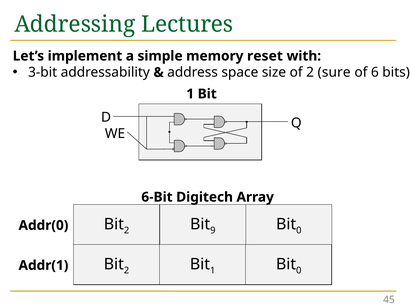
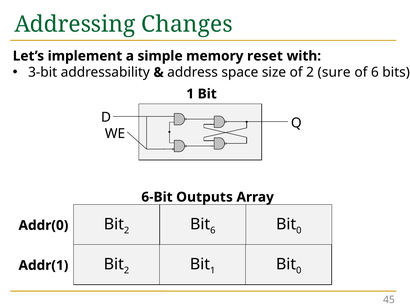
Lectures: Lectures -> Changes (187, 24)
Digitech: Digitech -> Outputs (205, 197)
Bit 9: 9 -> 6 (213, 230)
